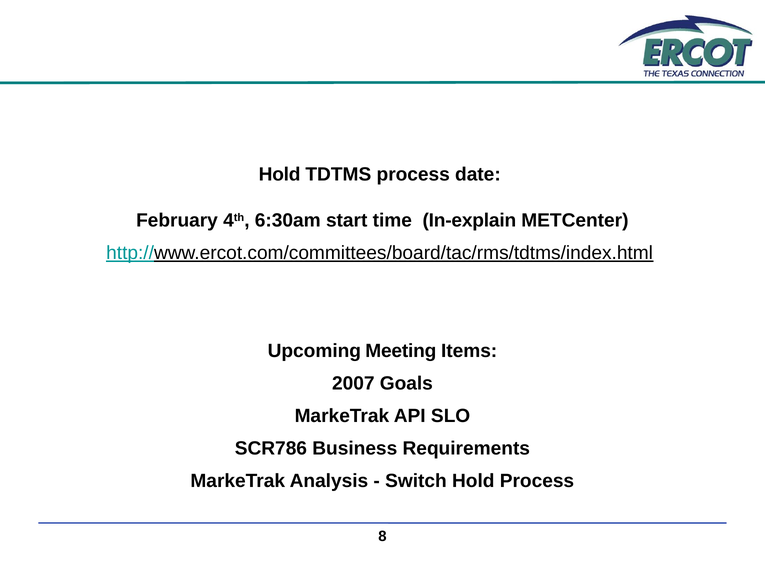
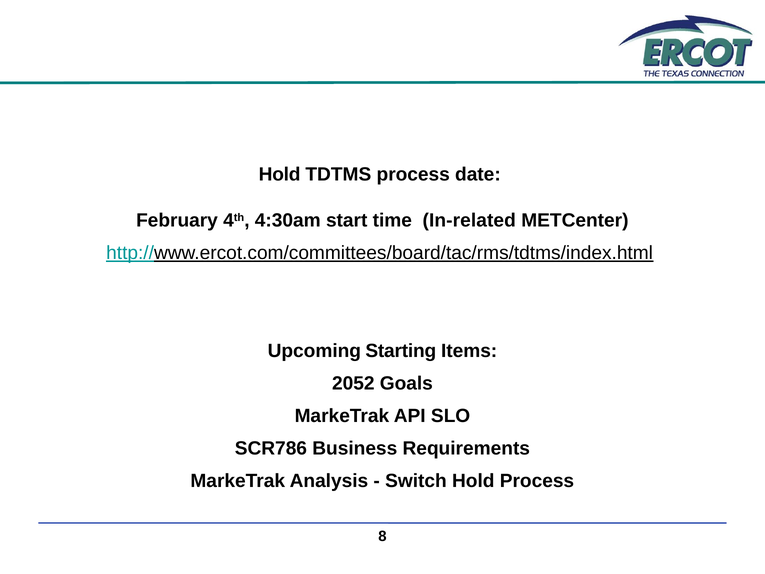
6:30am: 6:30am -> 4:30am (288, 221)
In-explain: In-explain -> In-related (469, 221)
Meeting: Meeting -> Starting (401, 351)
2007: 2007 -> 2052 (353, 383)
